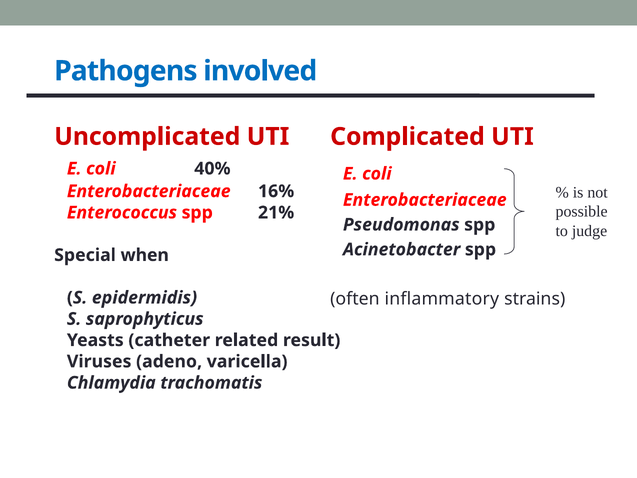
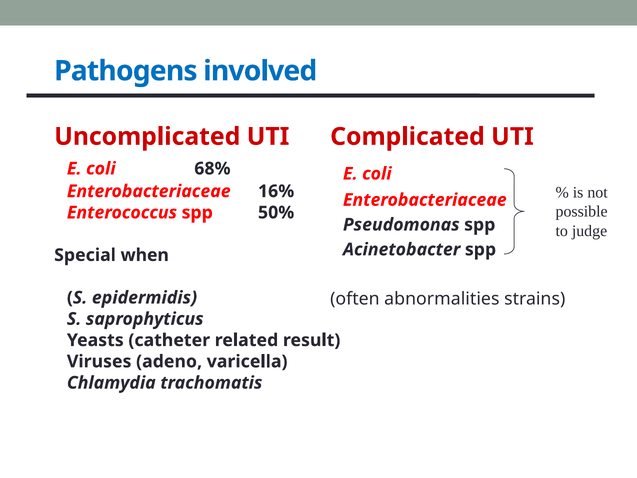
40%: 40% -> 68% (212, 169)
21%: 21% -> 50% (276, 212)
inflammatory: inflammatory -> abnormalities (442, 299)
